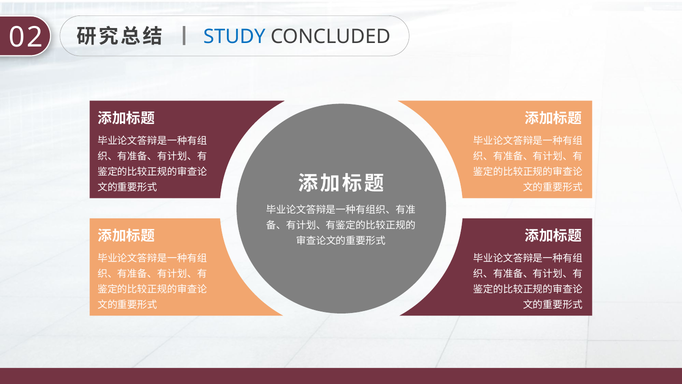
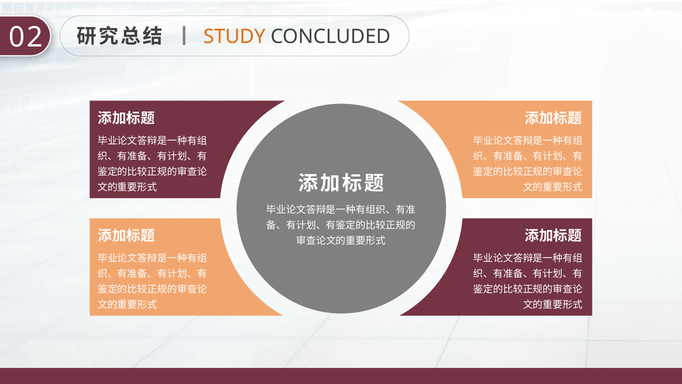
STUDY colour: blue -> orange (234, 37)
